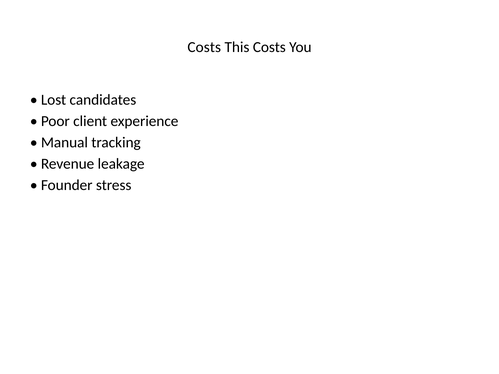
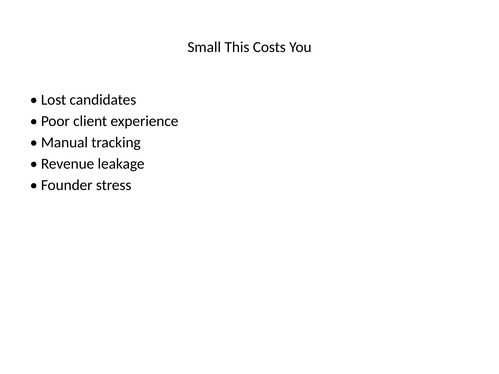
Costs: Costs -> Small (204, 47)
